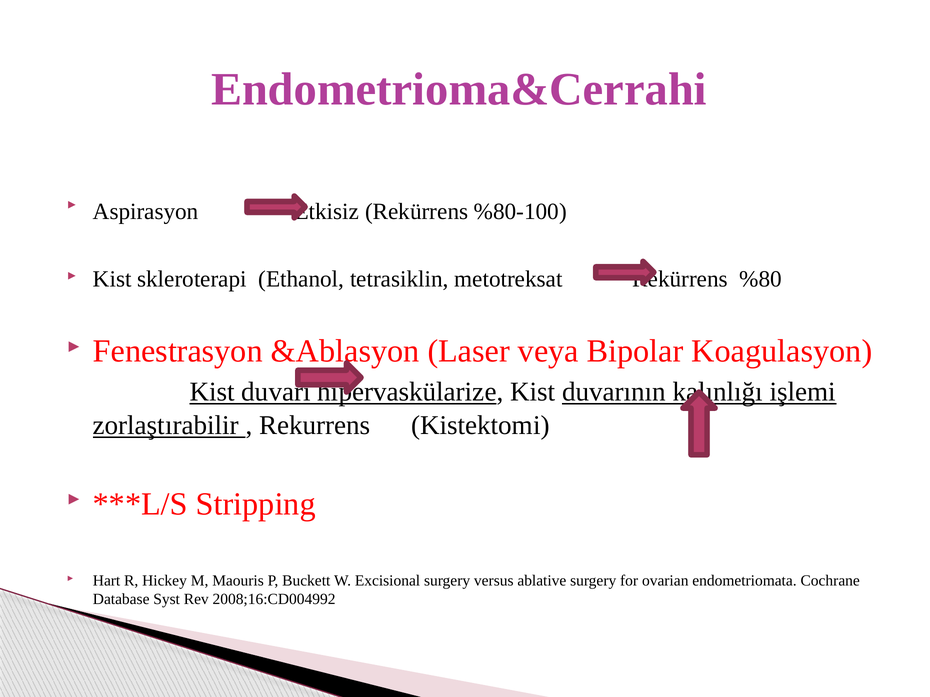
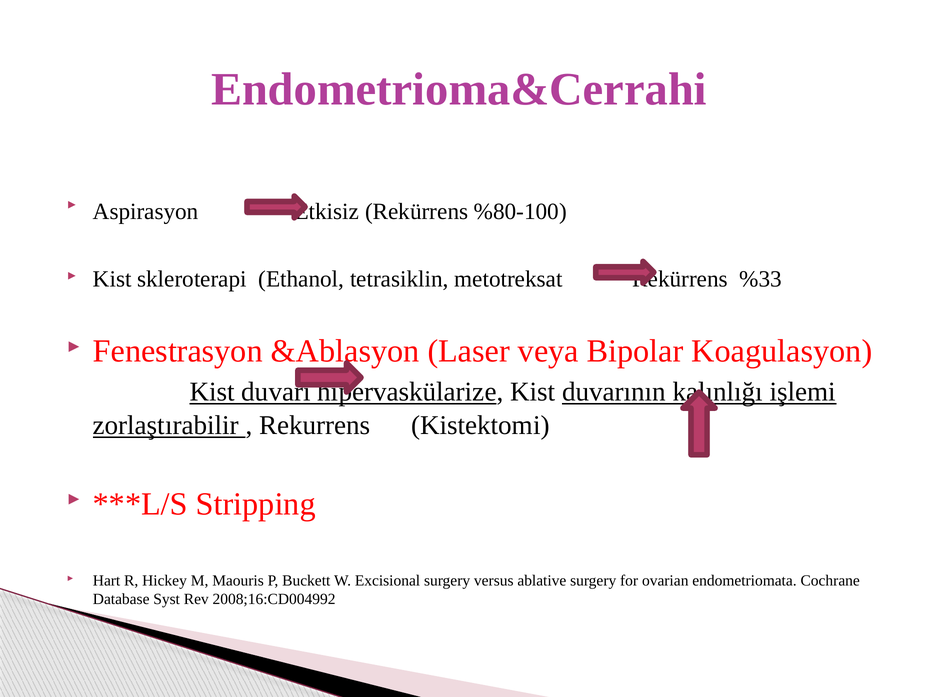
%80: %80 -> %33 (761, 279)
